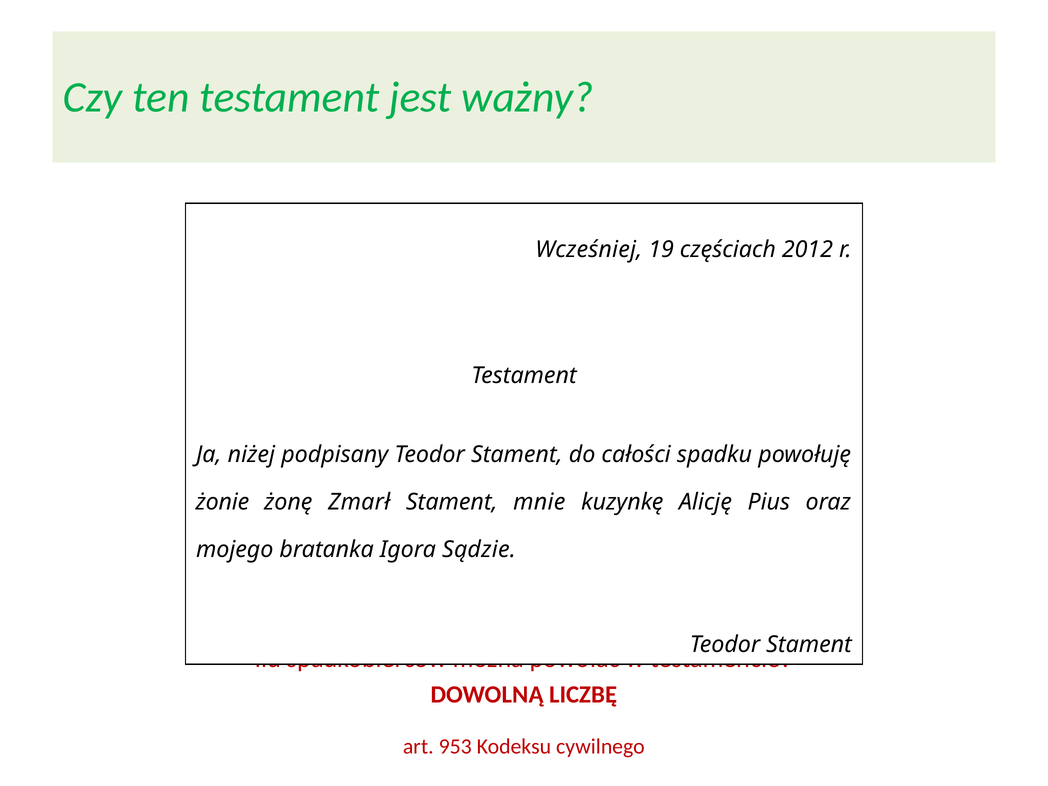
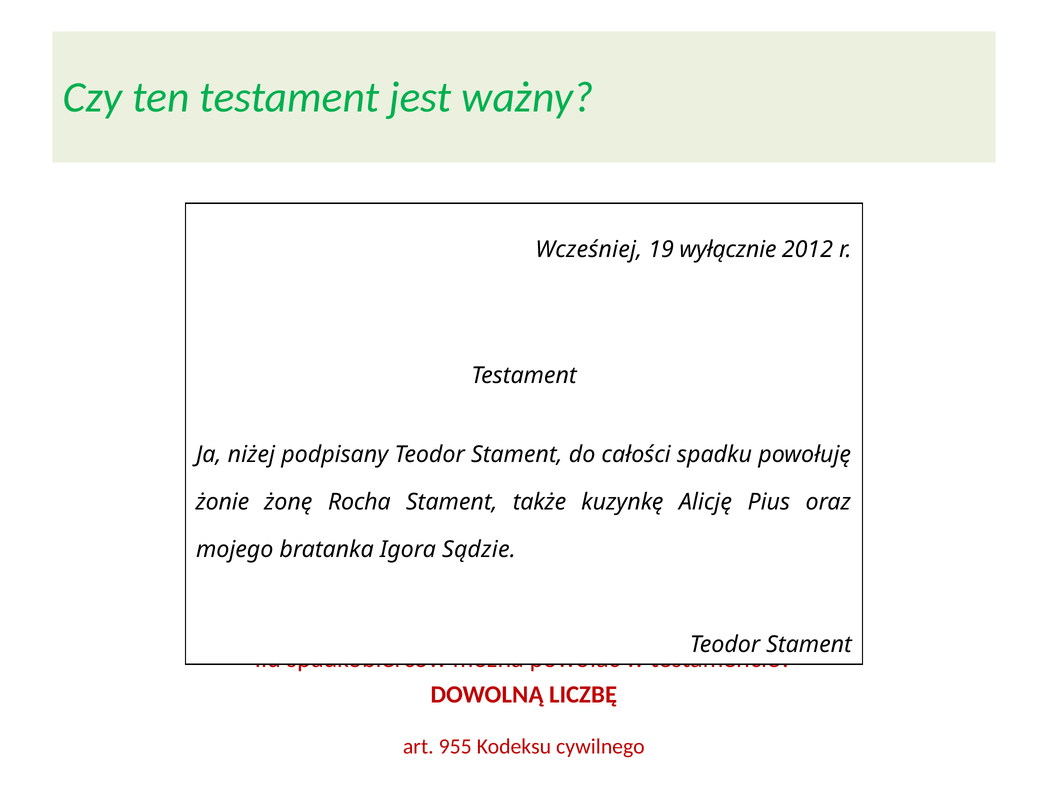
częściach: częściach -> wyłącznie (728, 249)
Zmarł: Zmarł -> Rocha (359, 502)
mnie: mnie -> także (540, 502)
953: 953 -> 955 (455, 747)
